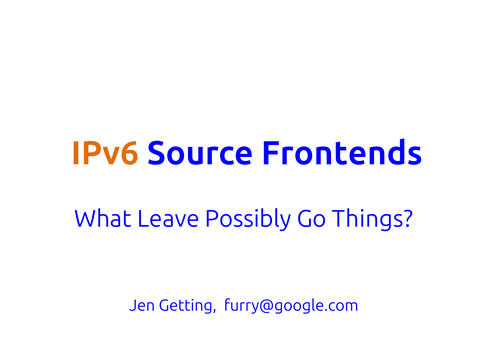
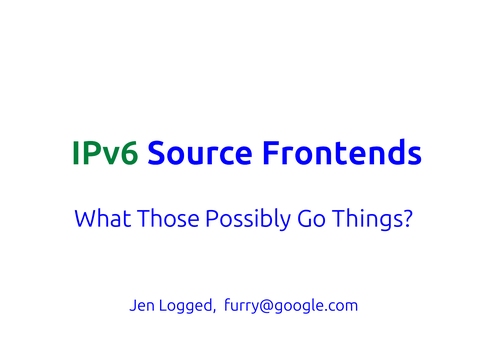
IPv6 colour: orange -> green (105, 153)
Leave: Leave -> Those (168, 219)
Getting: Getting -> Logged (188, 305)
